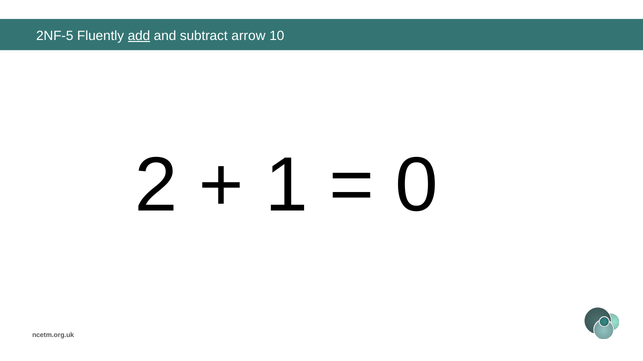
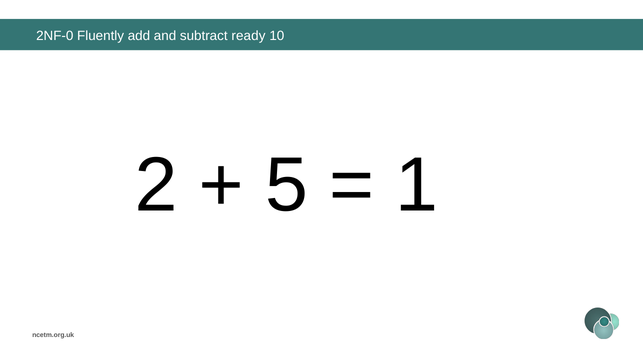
2NF-5: 2NF-5 -> 2NF-0 (55, 36)
add underline: present -> none (139, 36)
arrow: arrow -> ready (248, 36)
1: 1 -> 5 (287, 186)
0: 0 -> 1 (416, 186)
